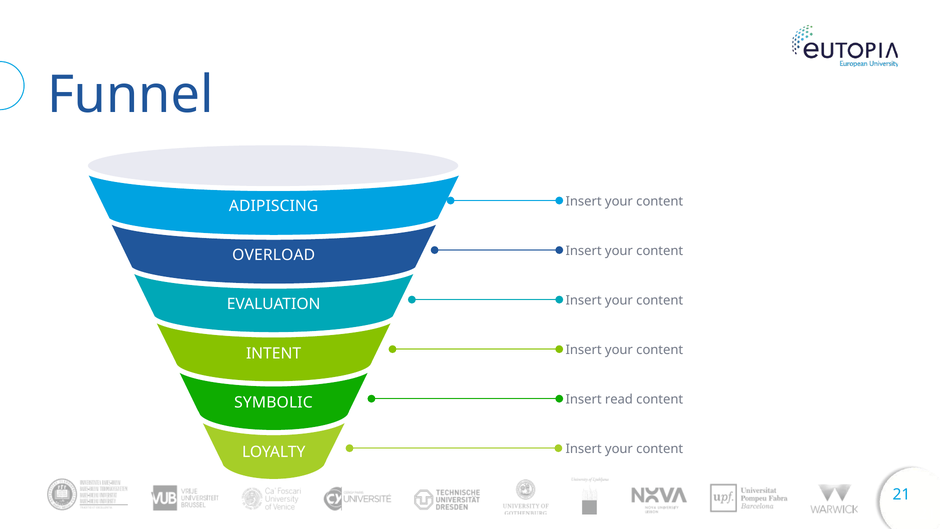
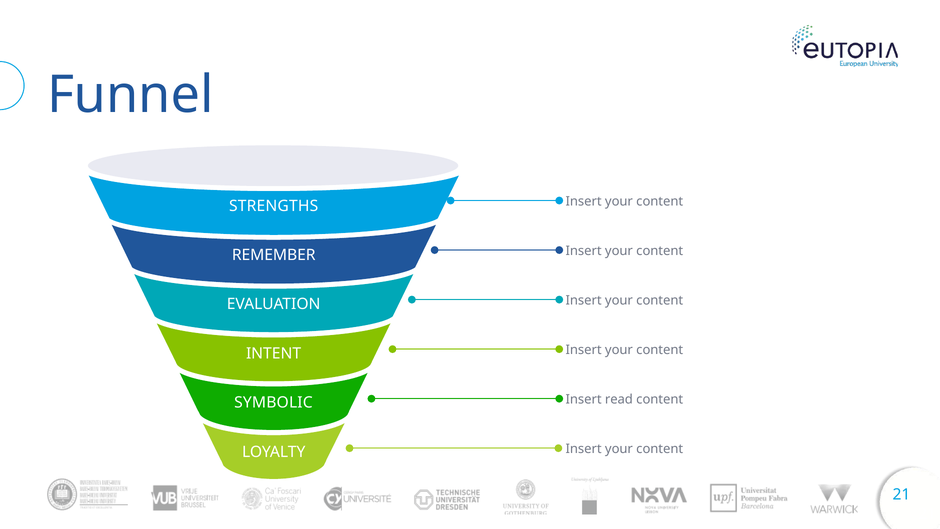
ADIPISCING: ADIPISCING -> STRENGTHS (274, 206)
OVERLOAD: OVERLOAD -> REMEMBER (274, 255)
